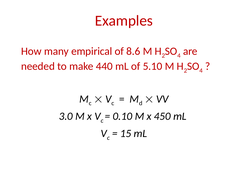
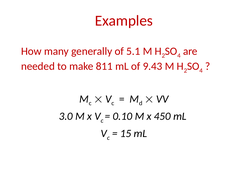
empirical: empirical -> generally (92, 51)
8.6: 8.6 -> 5.1 (133, 51)
440: 440 -> 811 (104, 66)
5.10: 5.10 -> 9.43 (153, 66)
